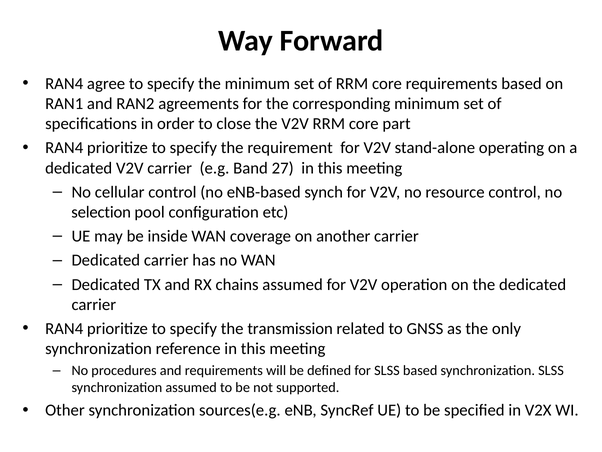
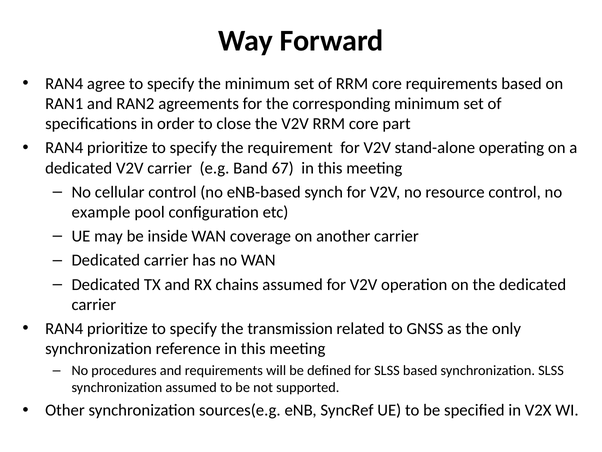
27: 27 -> 67 (283, 168)
selection: selection -> example (101, 212)
